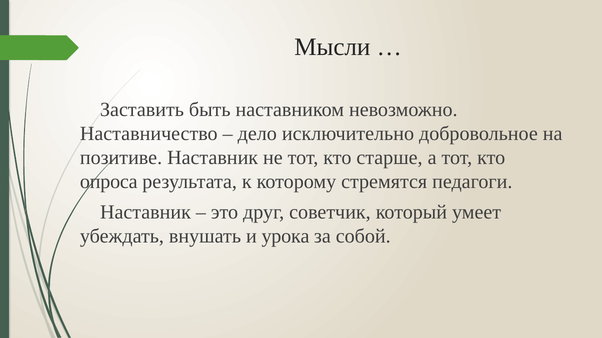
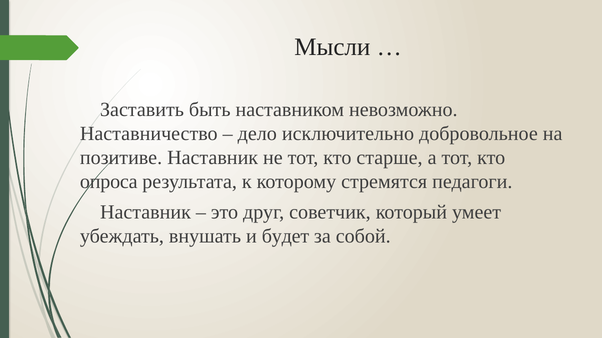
урока: урока -> будет (285, 236)
